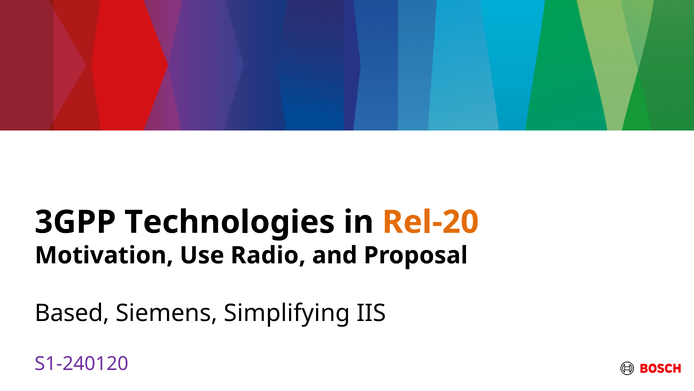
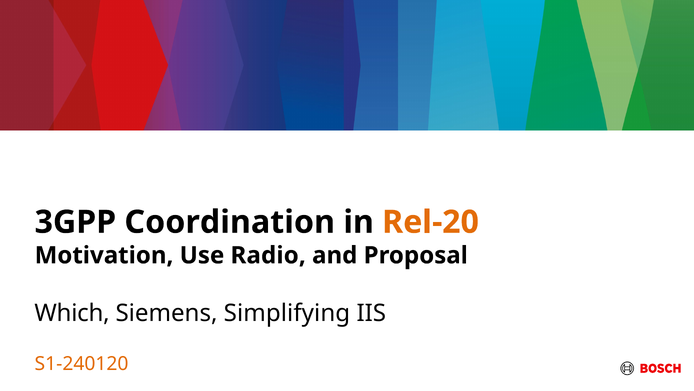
Technologies: Technologies -> Coordination (230, 222)
Based: Based -> Which (72, 313)
S1-240120 colour: purple -> orange (82, 363)
